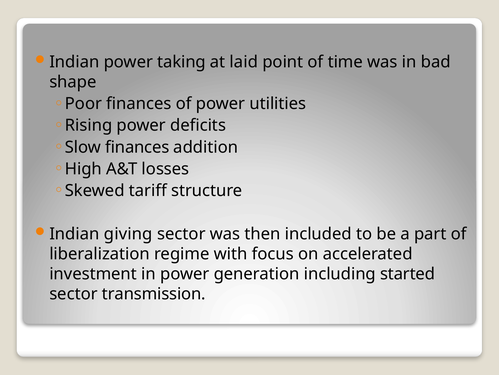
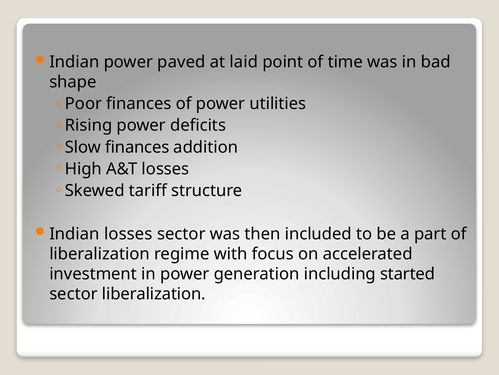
taking: taking -> paved (181, 62)
Indian giving: giving -> losses (128, 234)
sector transmission: transmission -> liberalization (154, 294)
